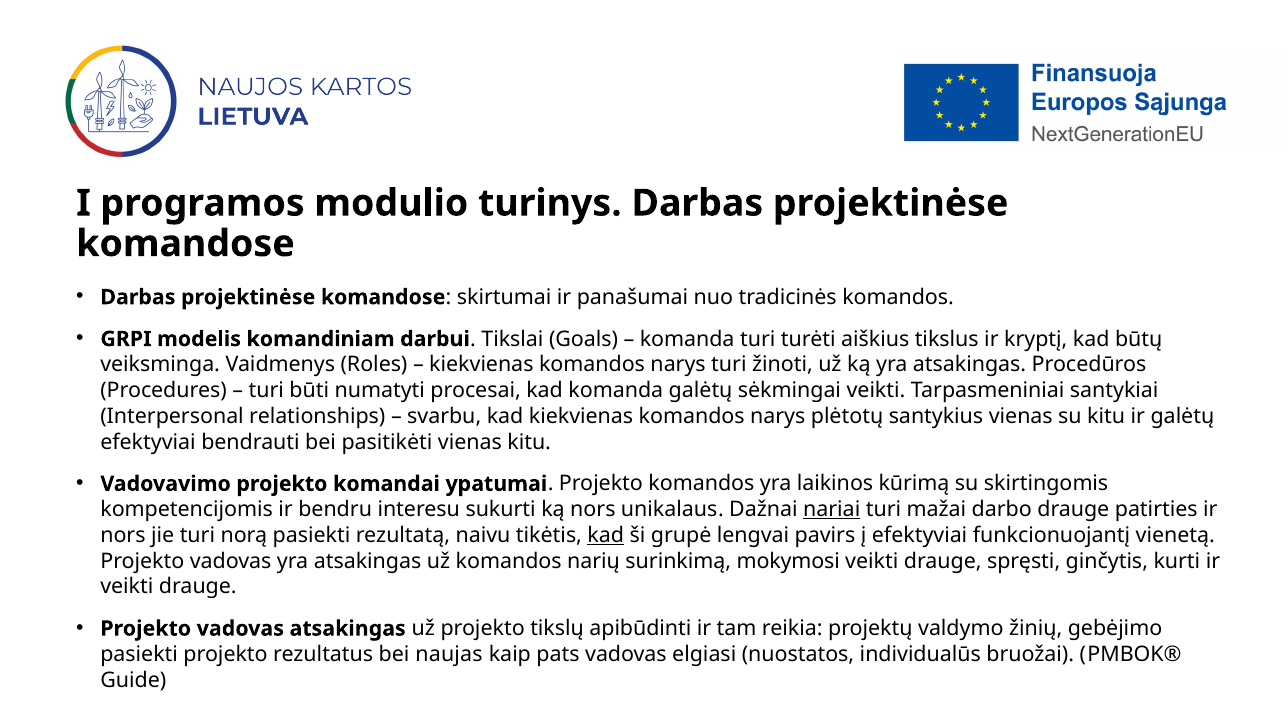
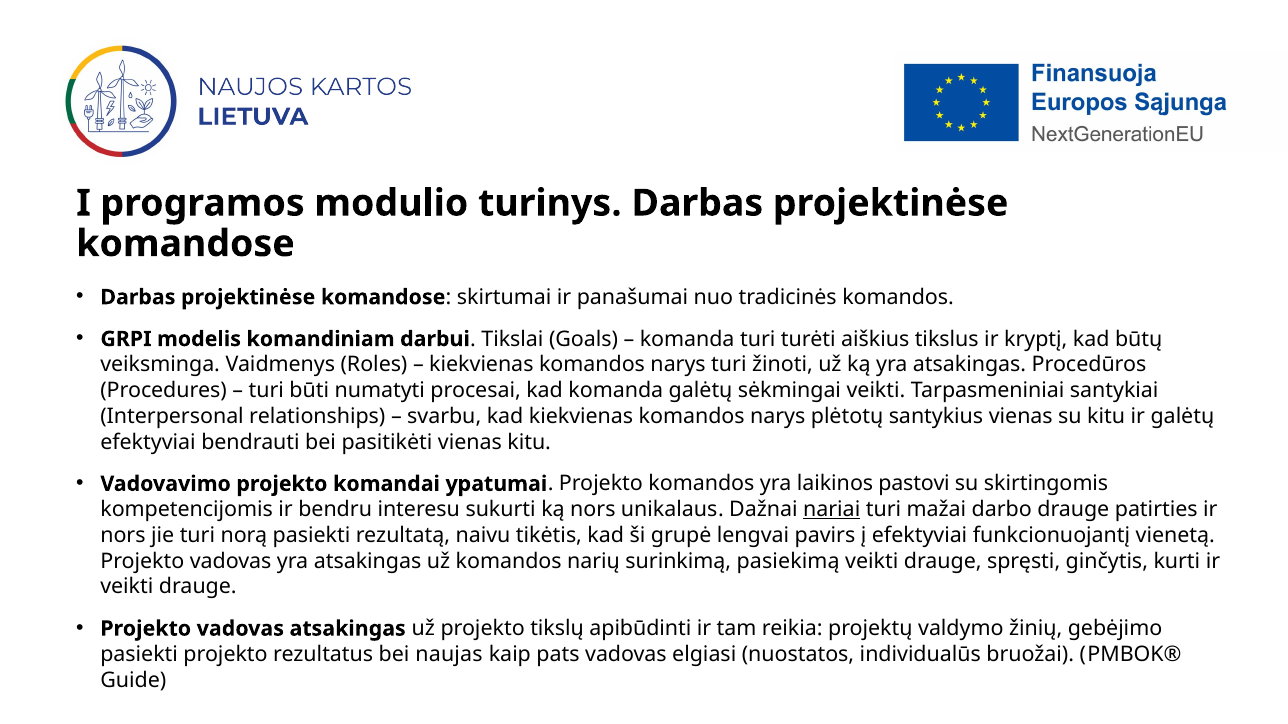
kūrimą: kūrimą -> pastovi (914, 484)
kad underline: present -> none (606, 536)
mokymosi: mokymosi -> pasiekimą (788, 561)
